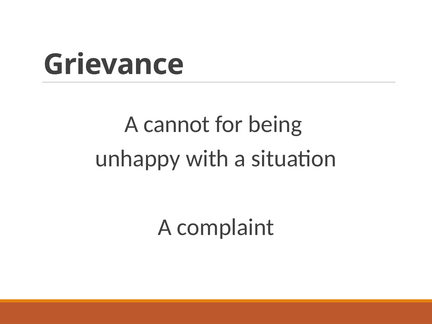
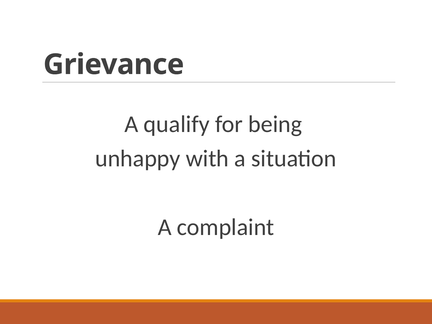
cannot: cannot -> qualify (177, 124)
